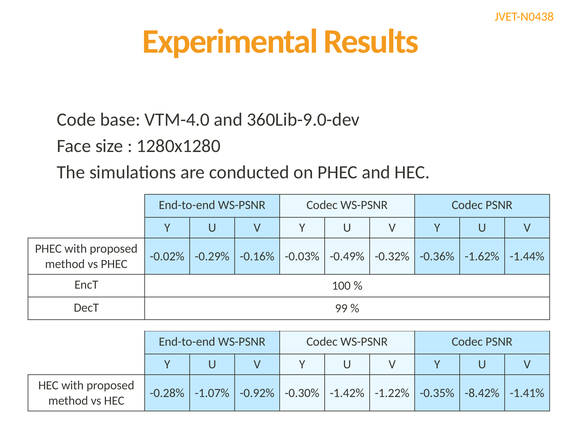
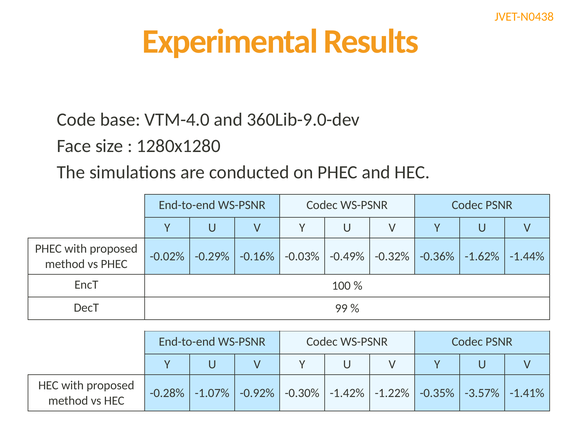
-8.42%: -8.42% -> -3.57% (482, 393)
